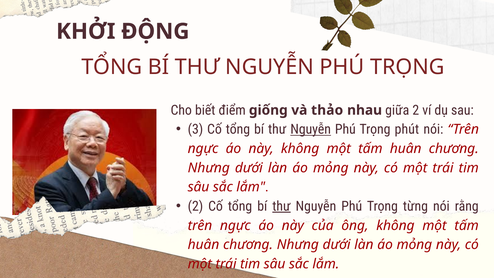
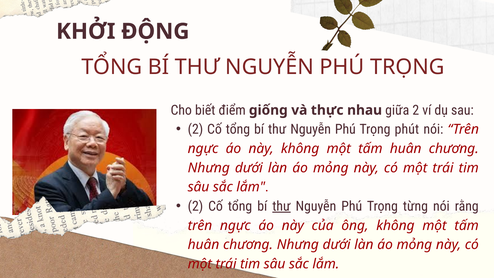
thảo: thảo -> thực (327, 110)
3: 3 -> 2 (195, 129)
Nguyễn underline: present -> none (311, 129)
